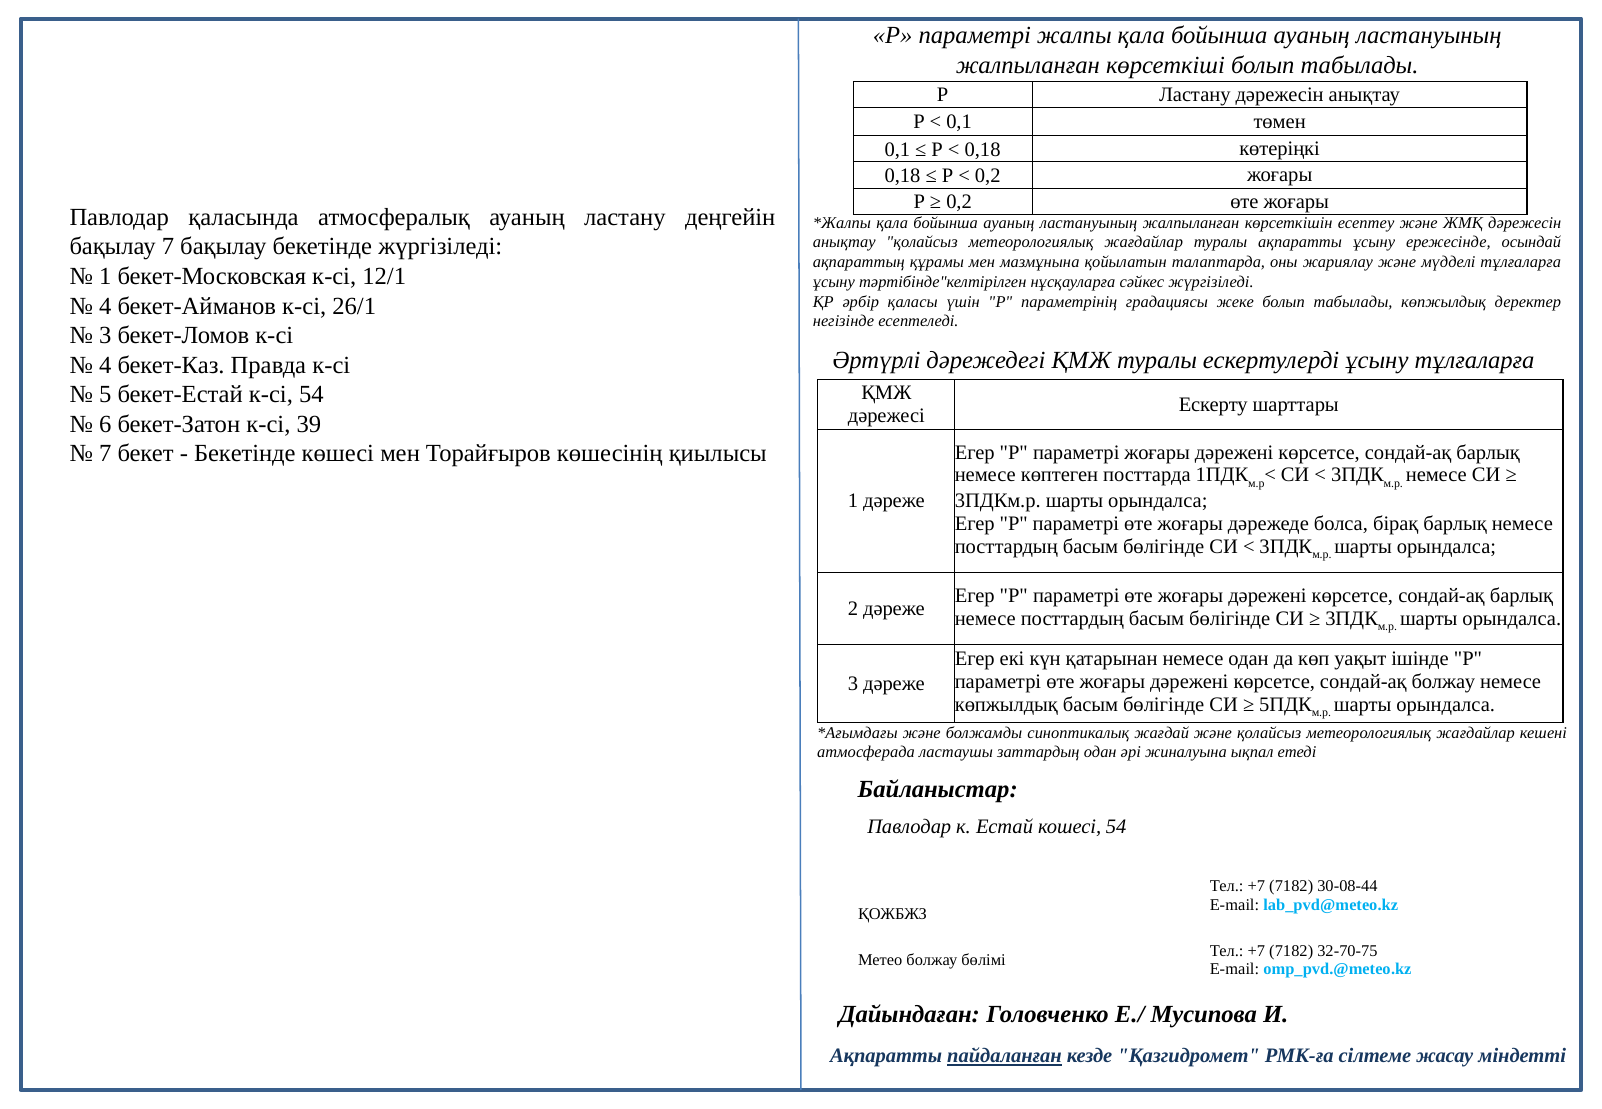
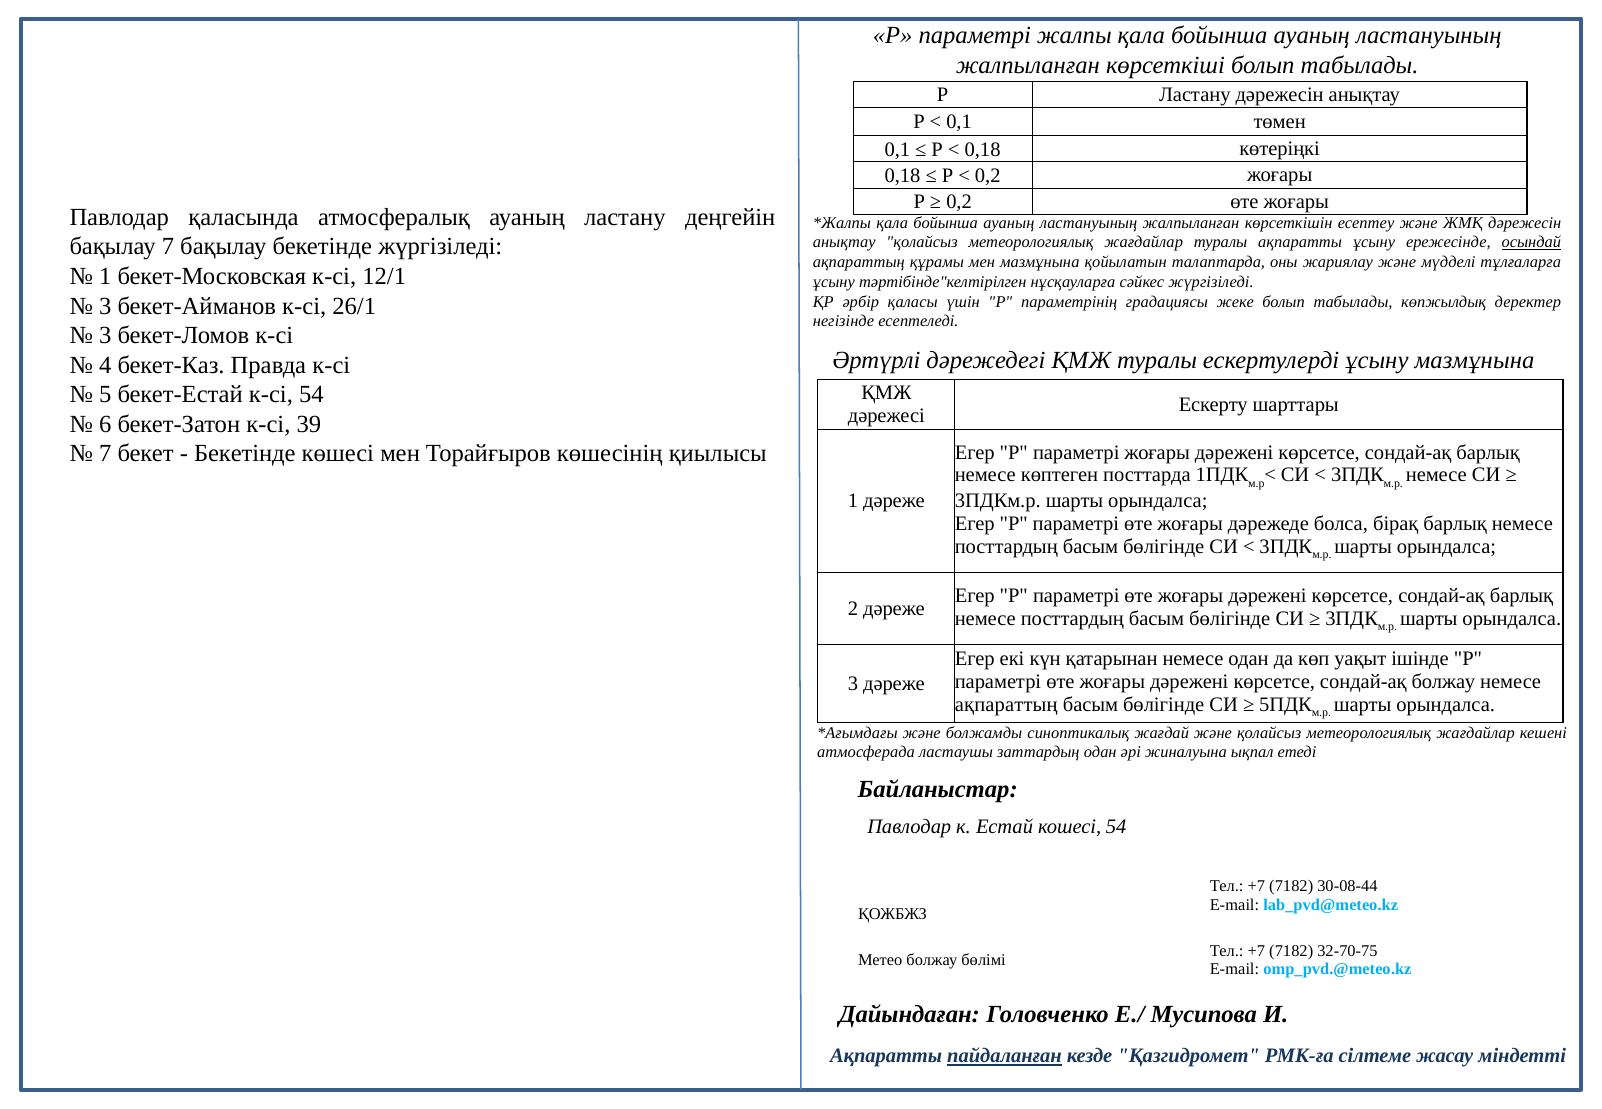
осындай underline: none -> present (1531, 243)
4: 4 -> 3 (105, 306)
ұсыну тұлғаларға: тұлғаларға -> мазмұнына (1474, 360)
көпжылдық: көпжылдық -> ақпараттың (1006, 704)
